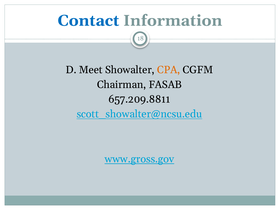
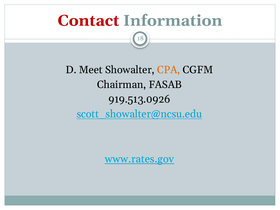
Contact colour: blue -> red (88, 21)
657.209.8811: 657.209.8811 -> 919.513.0926 (139, 99)
www.gross.gov: www.gross.gov -> www.rates.gov (139, 159)
